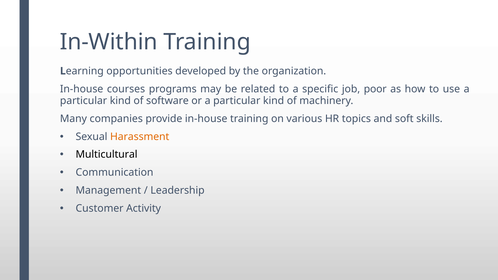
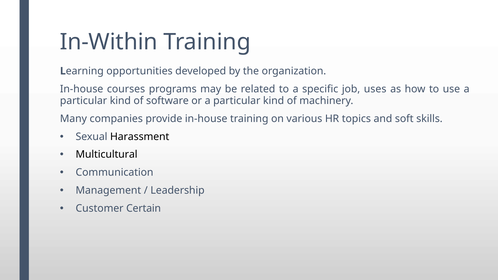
poor: poor -> uses (375, 89)
Harassment colour: orange -> black (140, 137)
Activity: Activity -> Certain (144, 208)
